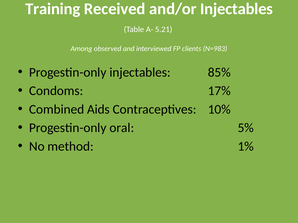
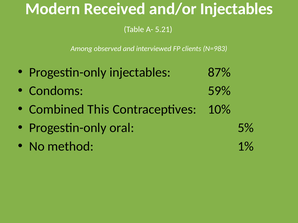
Training: Training -> Modern (53, 9)
85%: 85% -> 87% (219, 72)
17%: 17% -> 59% (219, 91)
Aids: Aids -> This (98, 110)
